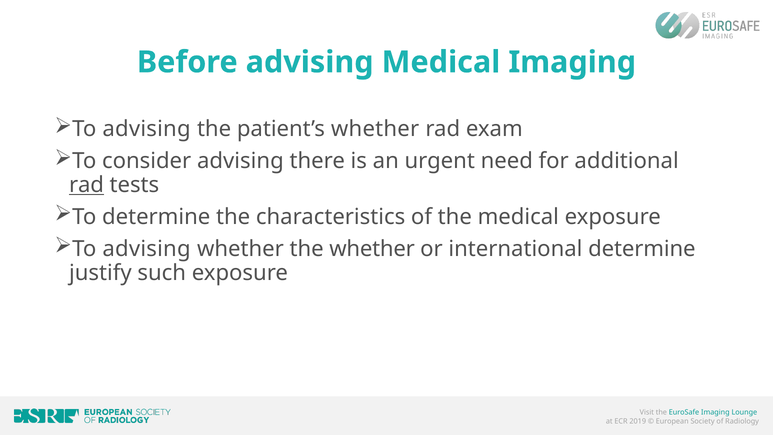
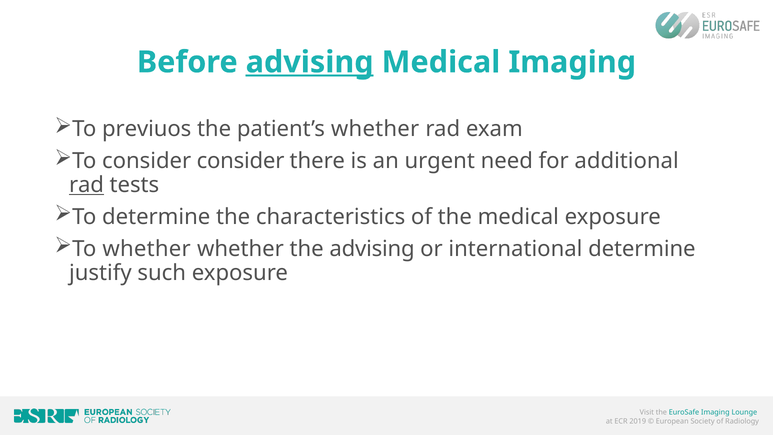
advising underline: none -> present (310, 62)
advising: advising -> previuos (147, 129)
consider advising: advising -> consider (241, 161)
advising: advising -> whether (147, 249)
the whether: whether -> advising (372, 249)
